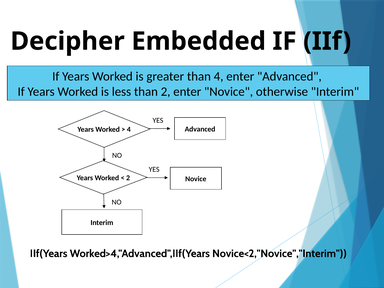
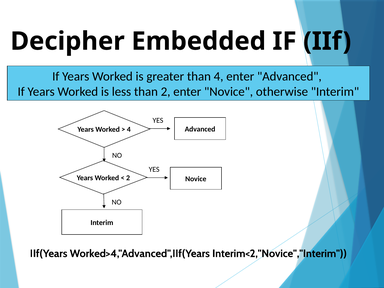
Novice<2,"Novice","Interim: Novice<2,"Novice","Interim -> Interim<2,"Novice","Interim (280, 254)
